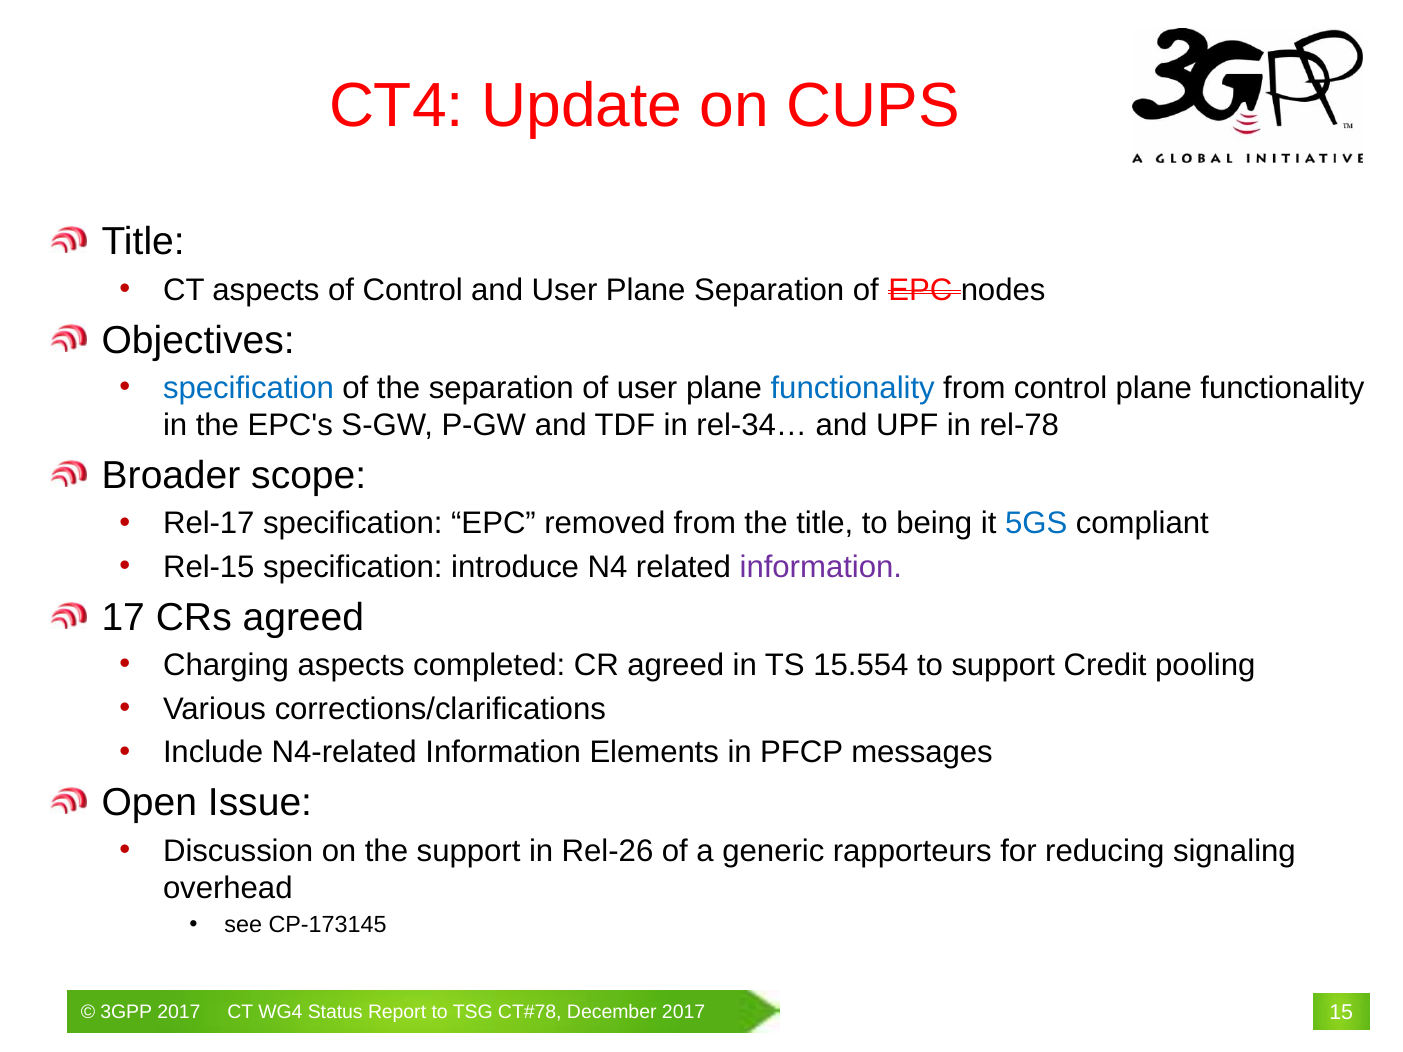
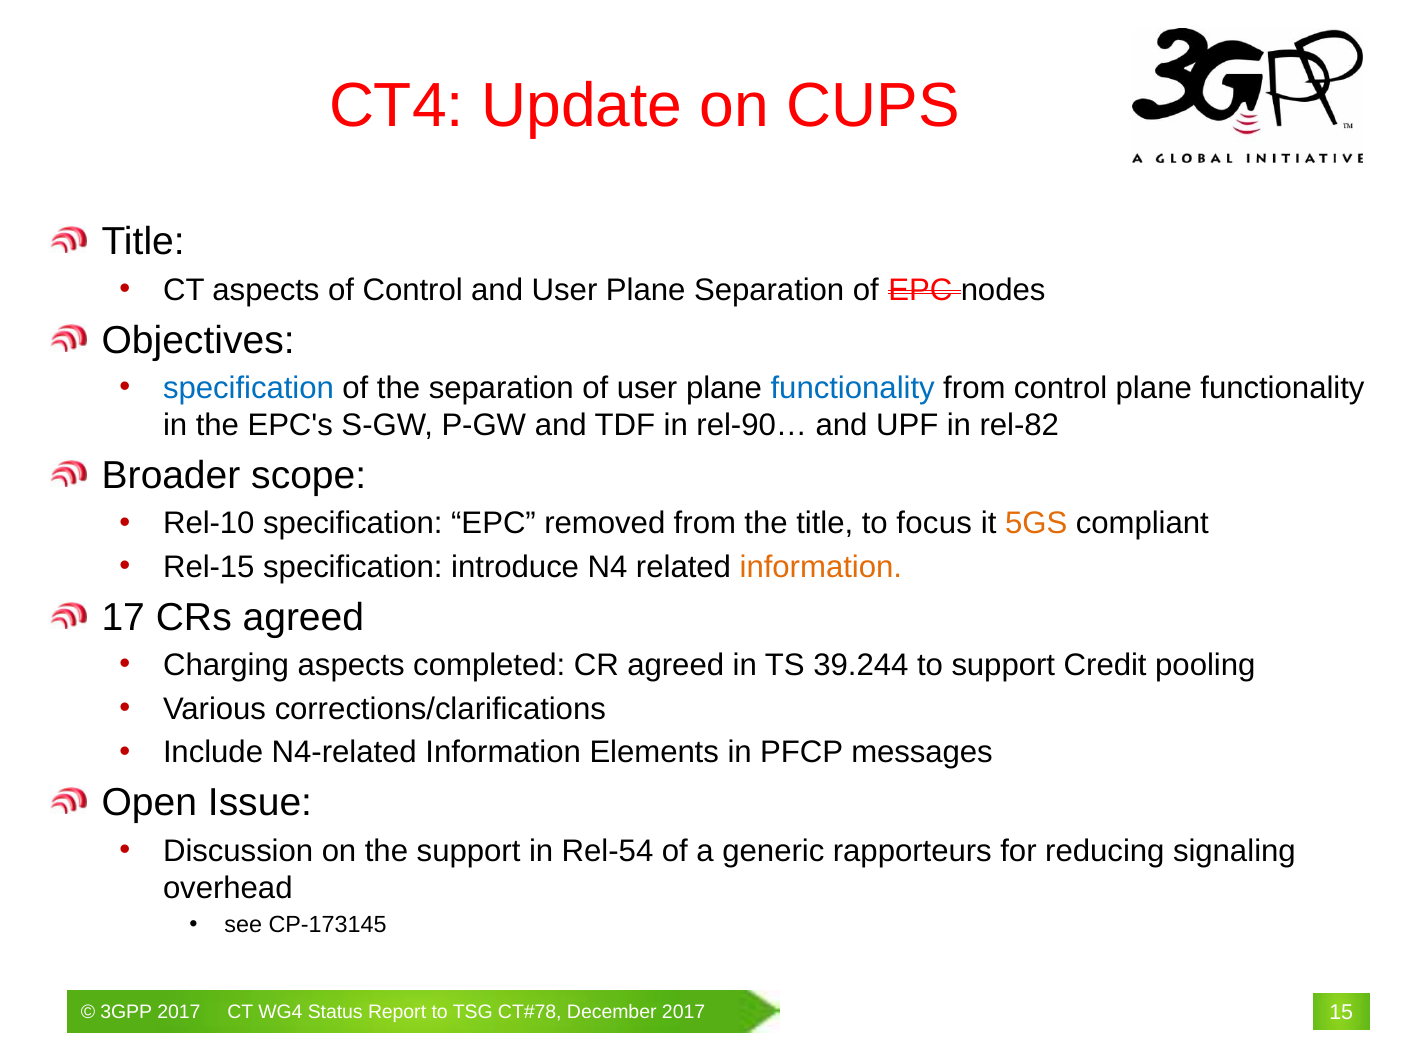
rel-34…: rel-34… -> rel-90… (752, 425)
rel-78: rel-78 -> rel-82 (1019, 425)
Rel-17: Rel-17 -> Rel-10 (209, 524)
being: being -> focus (934, 524)
5GS colour: blue -> orange (1036, 524)
information colour: purple -> orange (821, 567)
15.554: 15.554 -> 39.244 (861, 666)
Rel-26: Rel-26 -> Rel-54 (608, 851)
